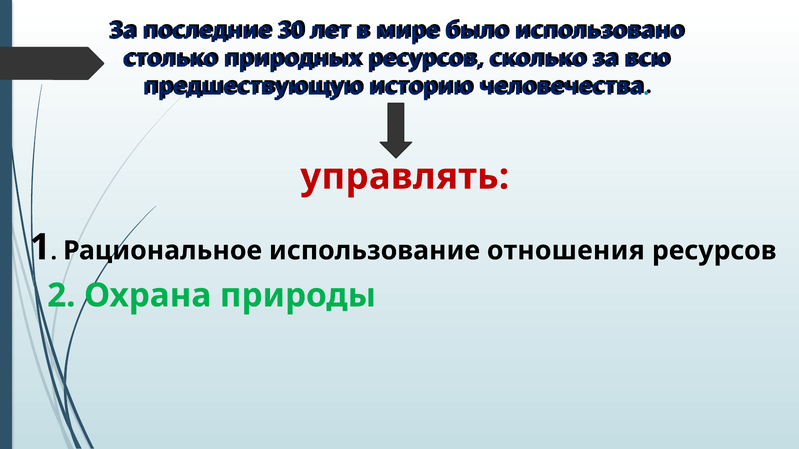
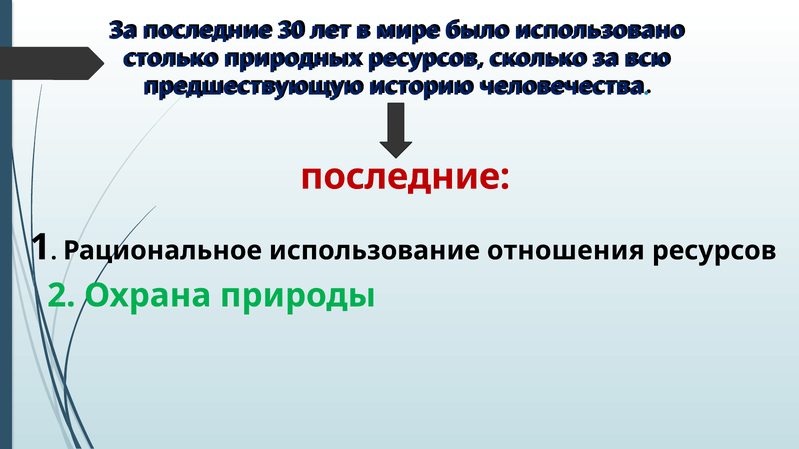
управлять: управлять -> последние (405, 177)
